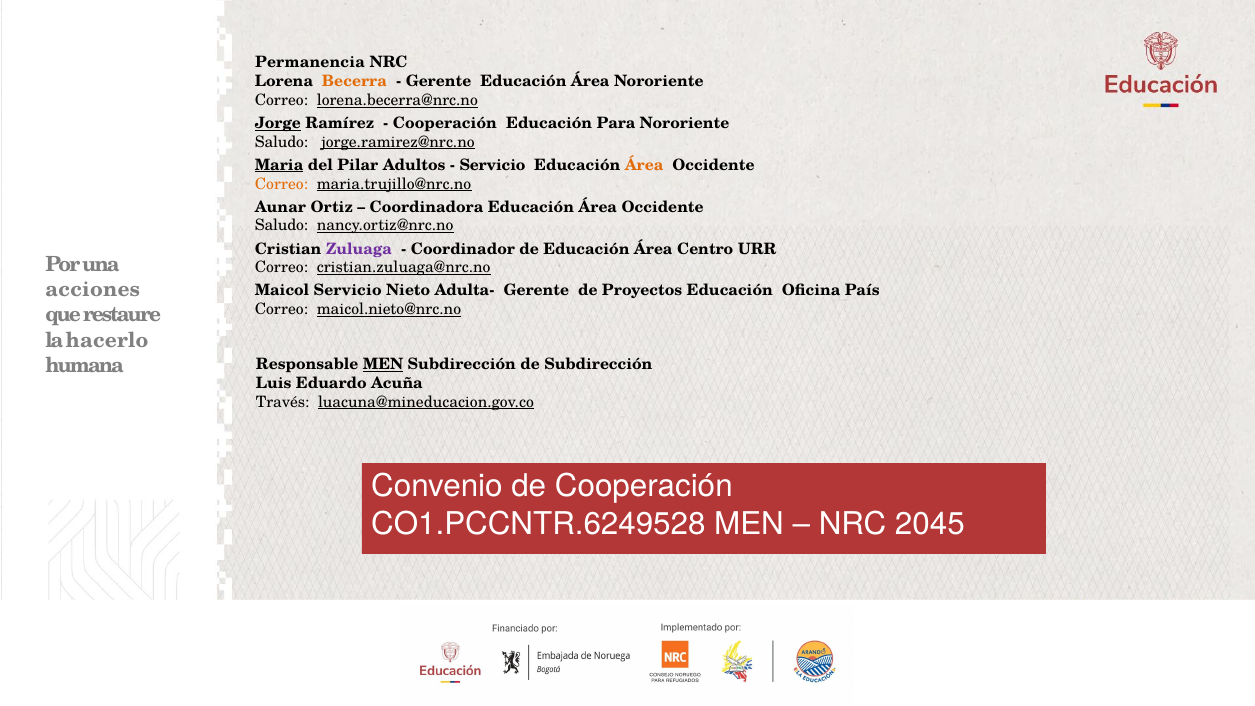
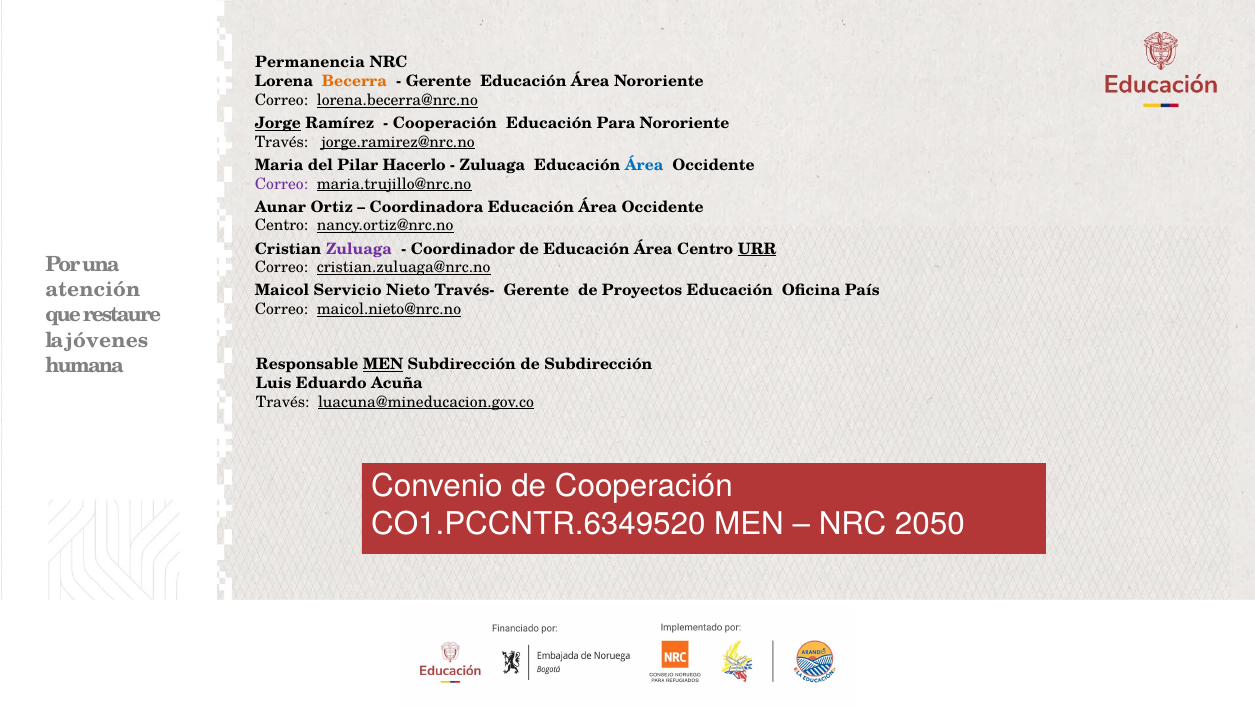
Saludo: Saludo -> Través (282, 142)
Maria underline: present -> none (279, 165)
Adultos: Adultos -> Hacerlo (414, 165)
Servicio: Servicio -> Zuluaga (492, 165)
Área colour: orange -> blue (644, 165)
Correo colour: orange -> purple (281, 184)
Saludo: Saludo -> Centro (282, 226)
URR underline: none -> present (757, 249)
acciones: acciones -> atención (93, 290)
Adulta-: Adulta- -> Través- (465, 291)
hacerlo: hacerlo -> jóvenes (107, 340)
CO1.PCCNTR.6249528: CO1.PCCNTR.6249528 -> CO1.PCCNTR.6349520 (538, 524)
2045: 2045 -> 2050 (930, 524)
